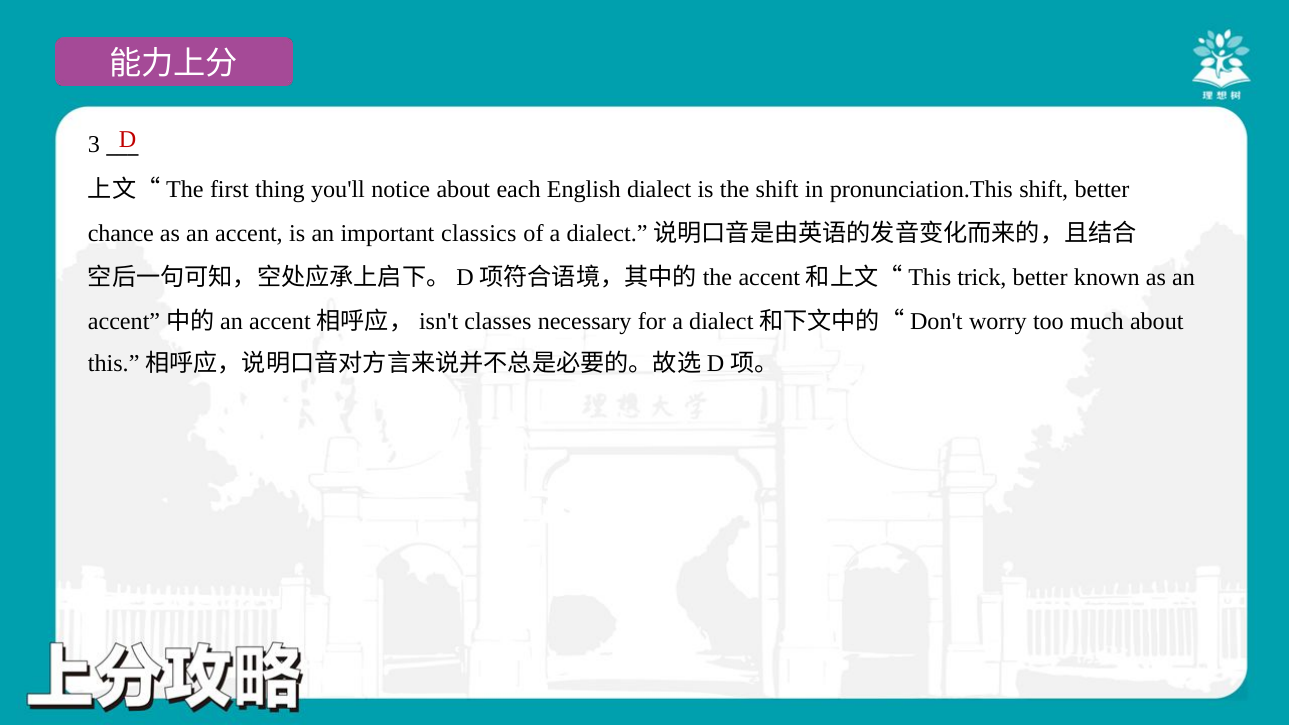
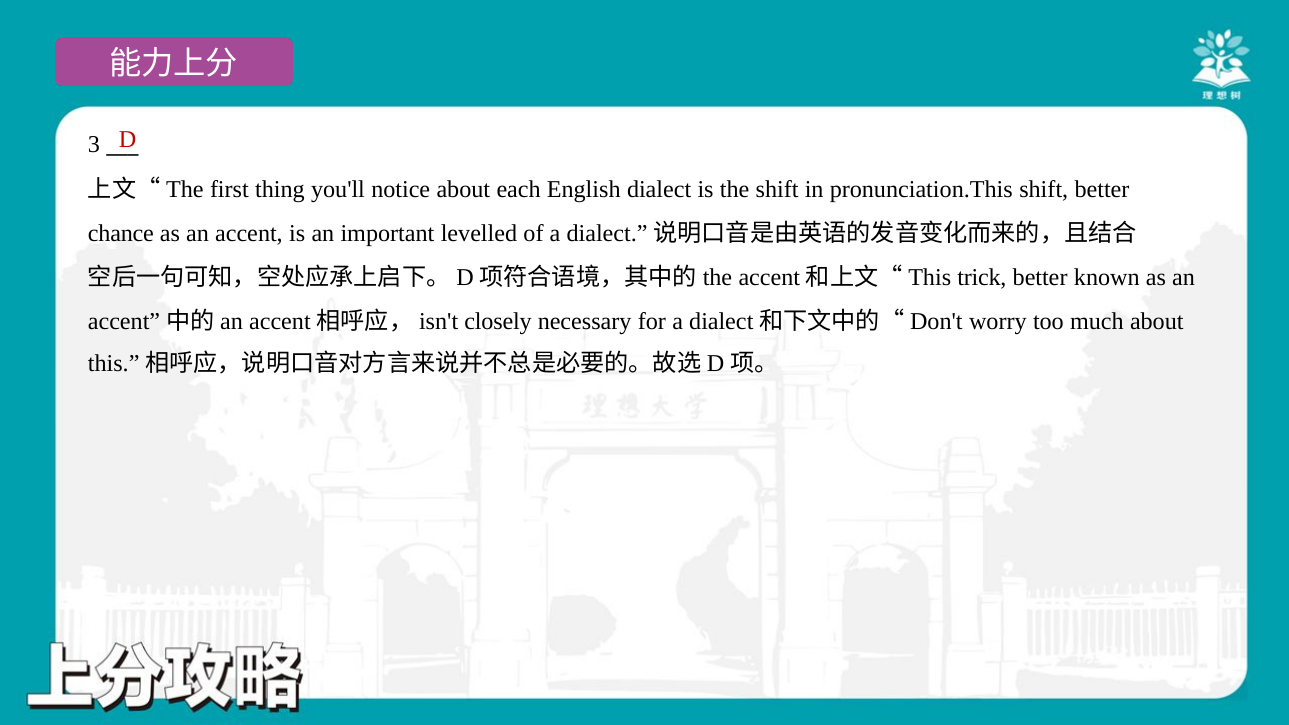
classics: classics -> levelled (479, 233)
classes: classes -> closely (498, 322)
